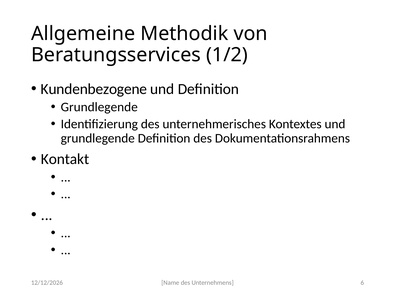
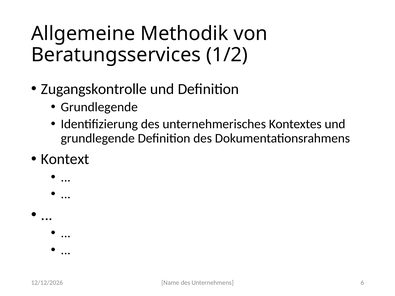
Kundenbezogene: Kundenbezogene -> Zugangskontrolle (94, 89)
Kontakt: Kontakt -> Kontext (65, 159)
